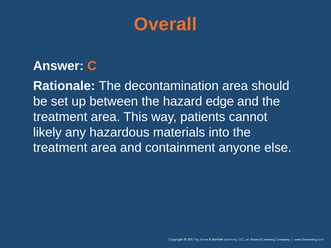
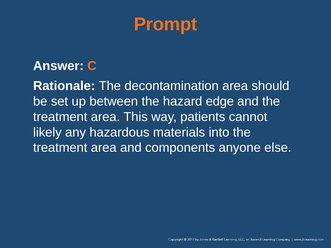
Overall: Overall -> Prompt (166, 24)
containment: containment -> components (180, 148)
